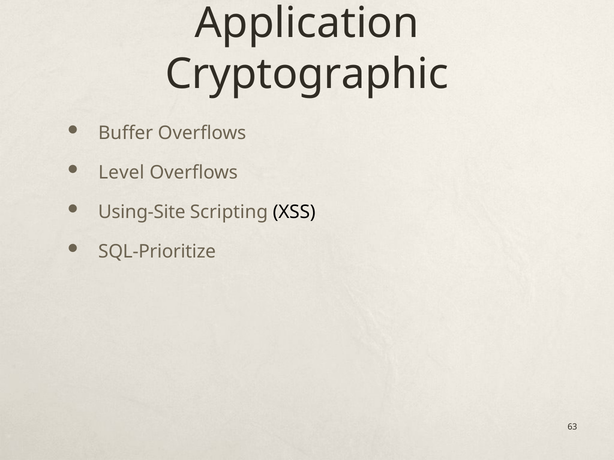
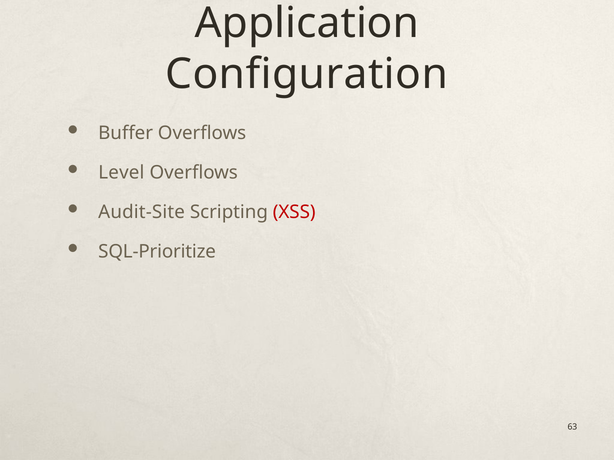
Cryptographic: Cryptographic -> Configuration (307, 75)
Using-Site: Using-Site -> Audit-Site (142, 212)
XSS colour: black -> red (294, 212)
